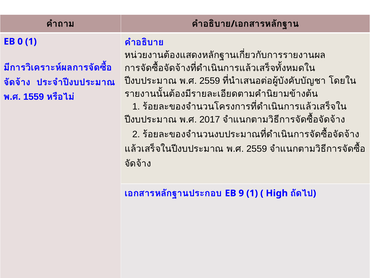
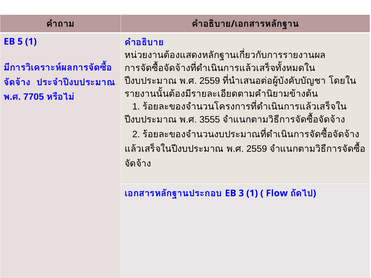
0: 0 -> 5 (20, 42)
1559: 1559 -> 7705 (34, 97)
2017: 2017 -> 3555 (210, 120)
9: 9 -> 3 (241, 193)
High: High -> Flow (277, 193)
